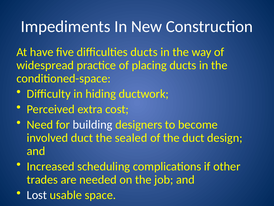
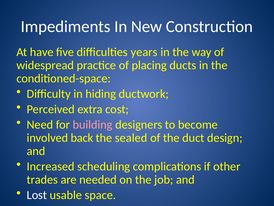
difficulties ducts: ducts -> years (144, 52)
building colour: white -> pink (93, 124)
involved duct: duct -> back (82, 138)
